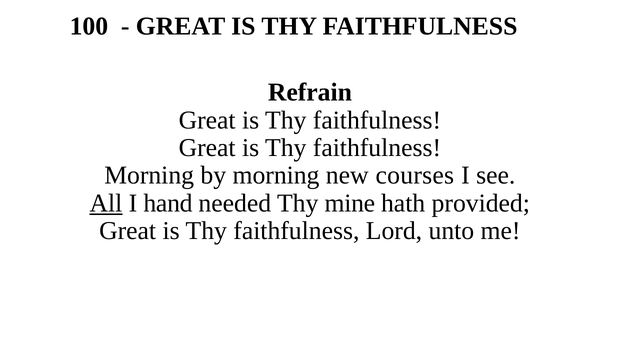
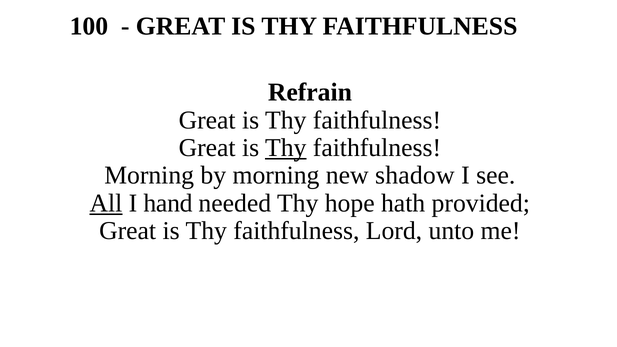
Thy underline: none -> present (286, 148)
courses: courses -> shadow (415, 176)
mine: mine -> hope (350, 203)
